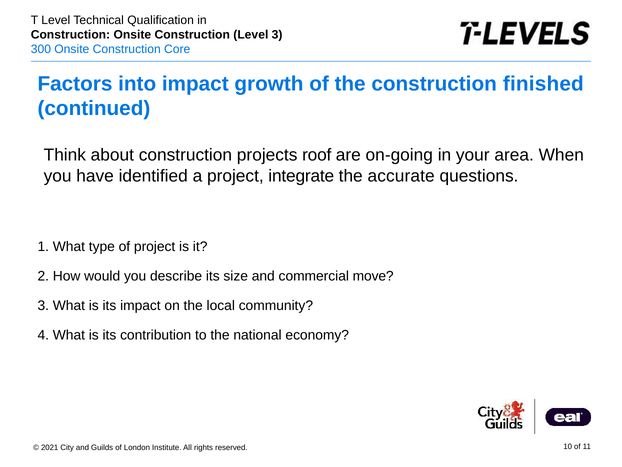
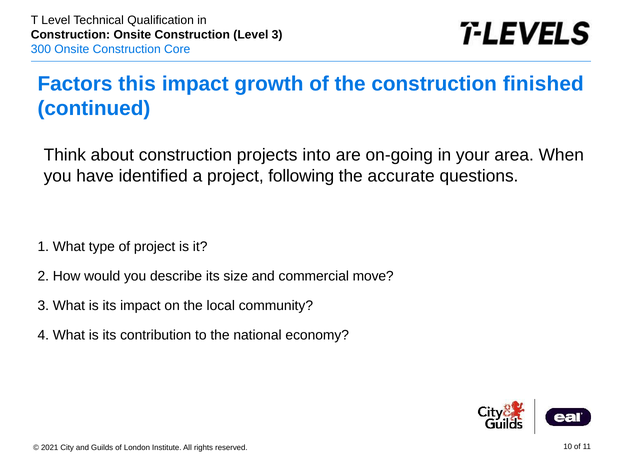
into: into -> this (137, 84)
roof: roof -> into (317, 155)
integrate: integrate -> following (301, 176)
